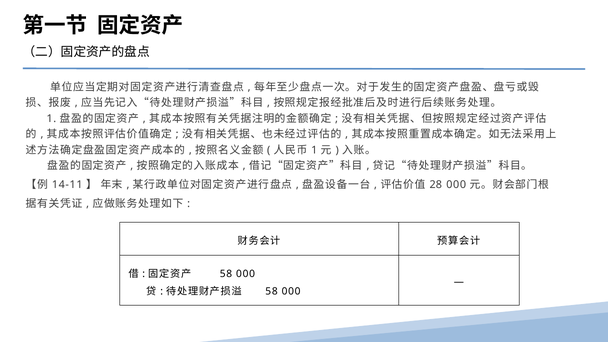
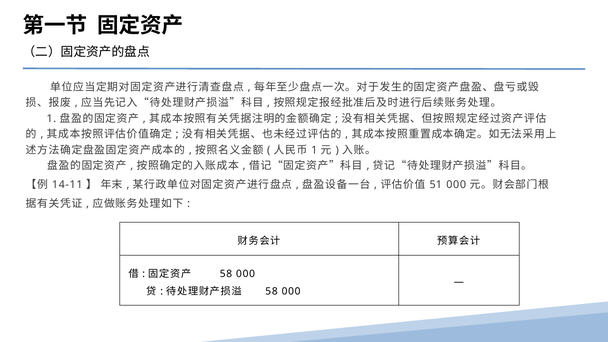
28: 28 -> 51 (436, 185)
